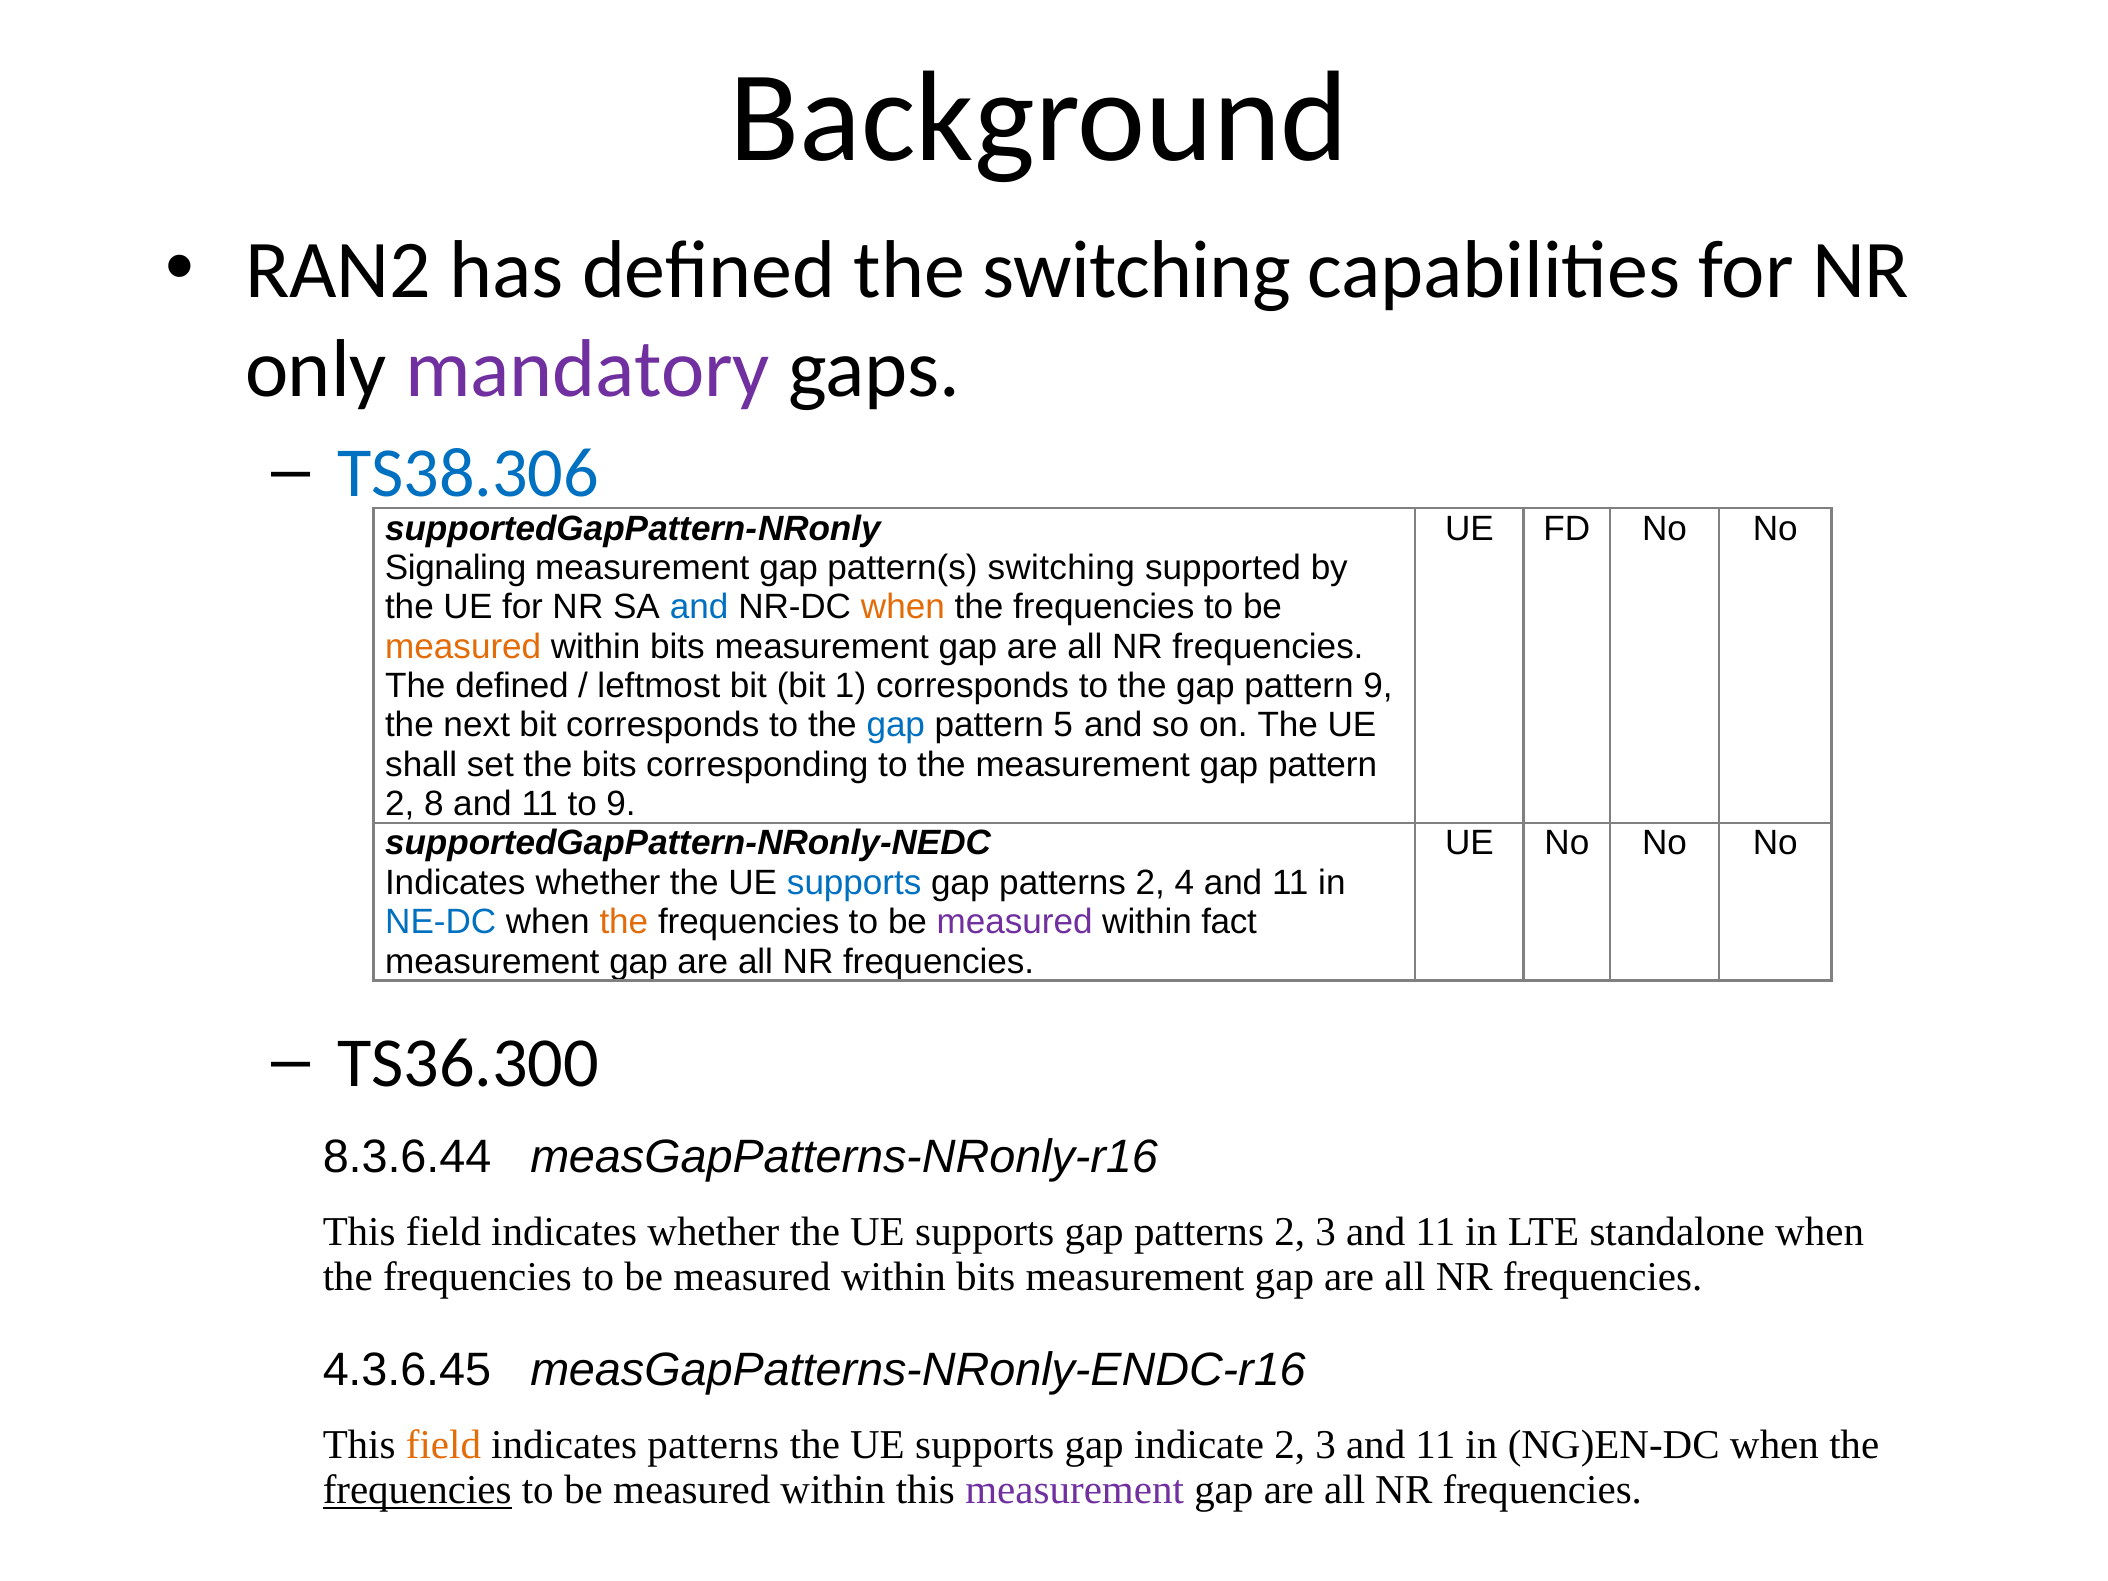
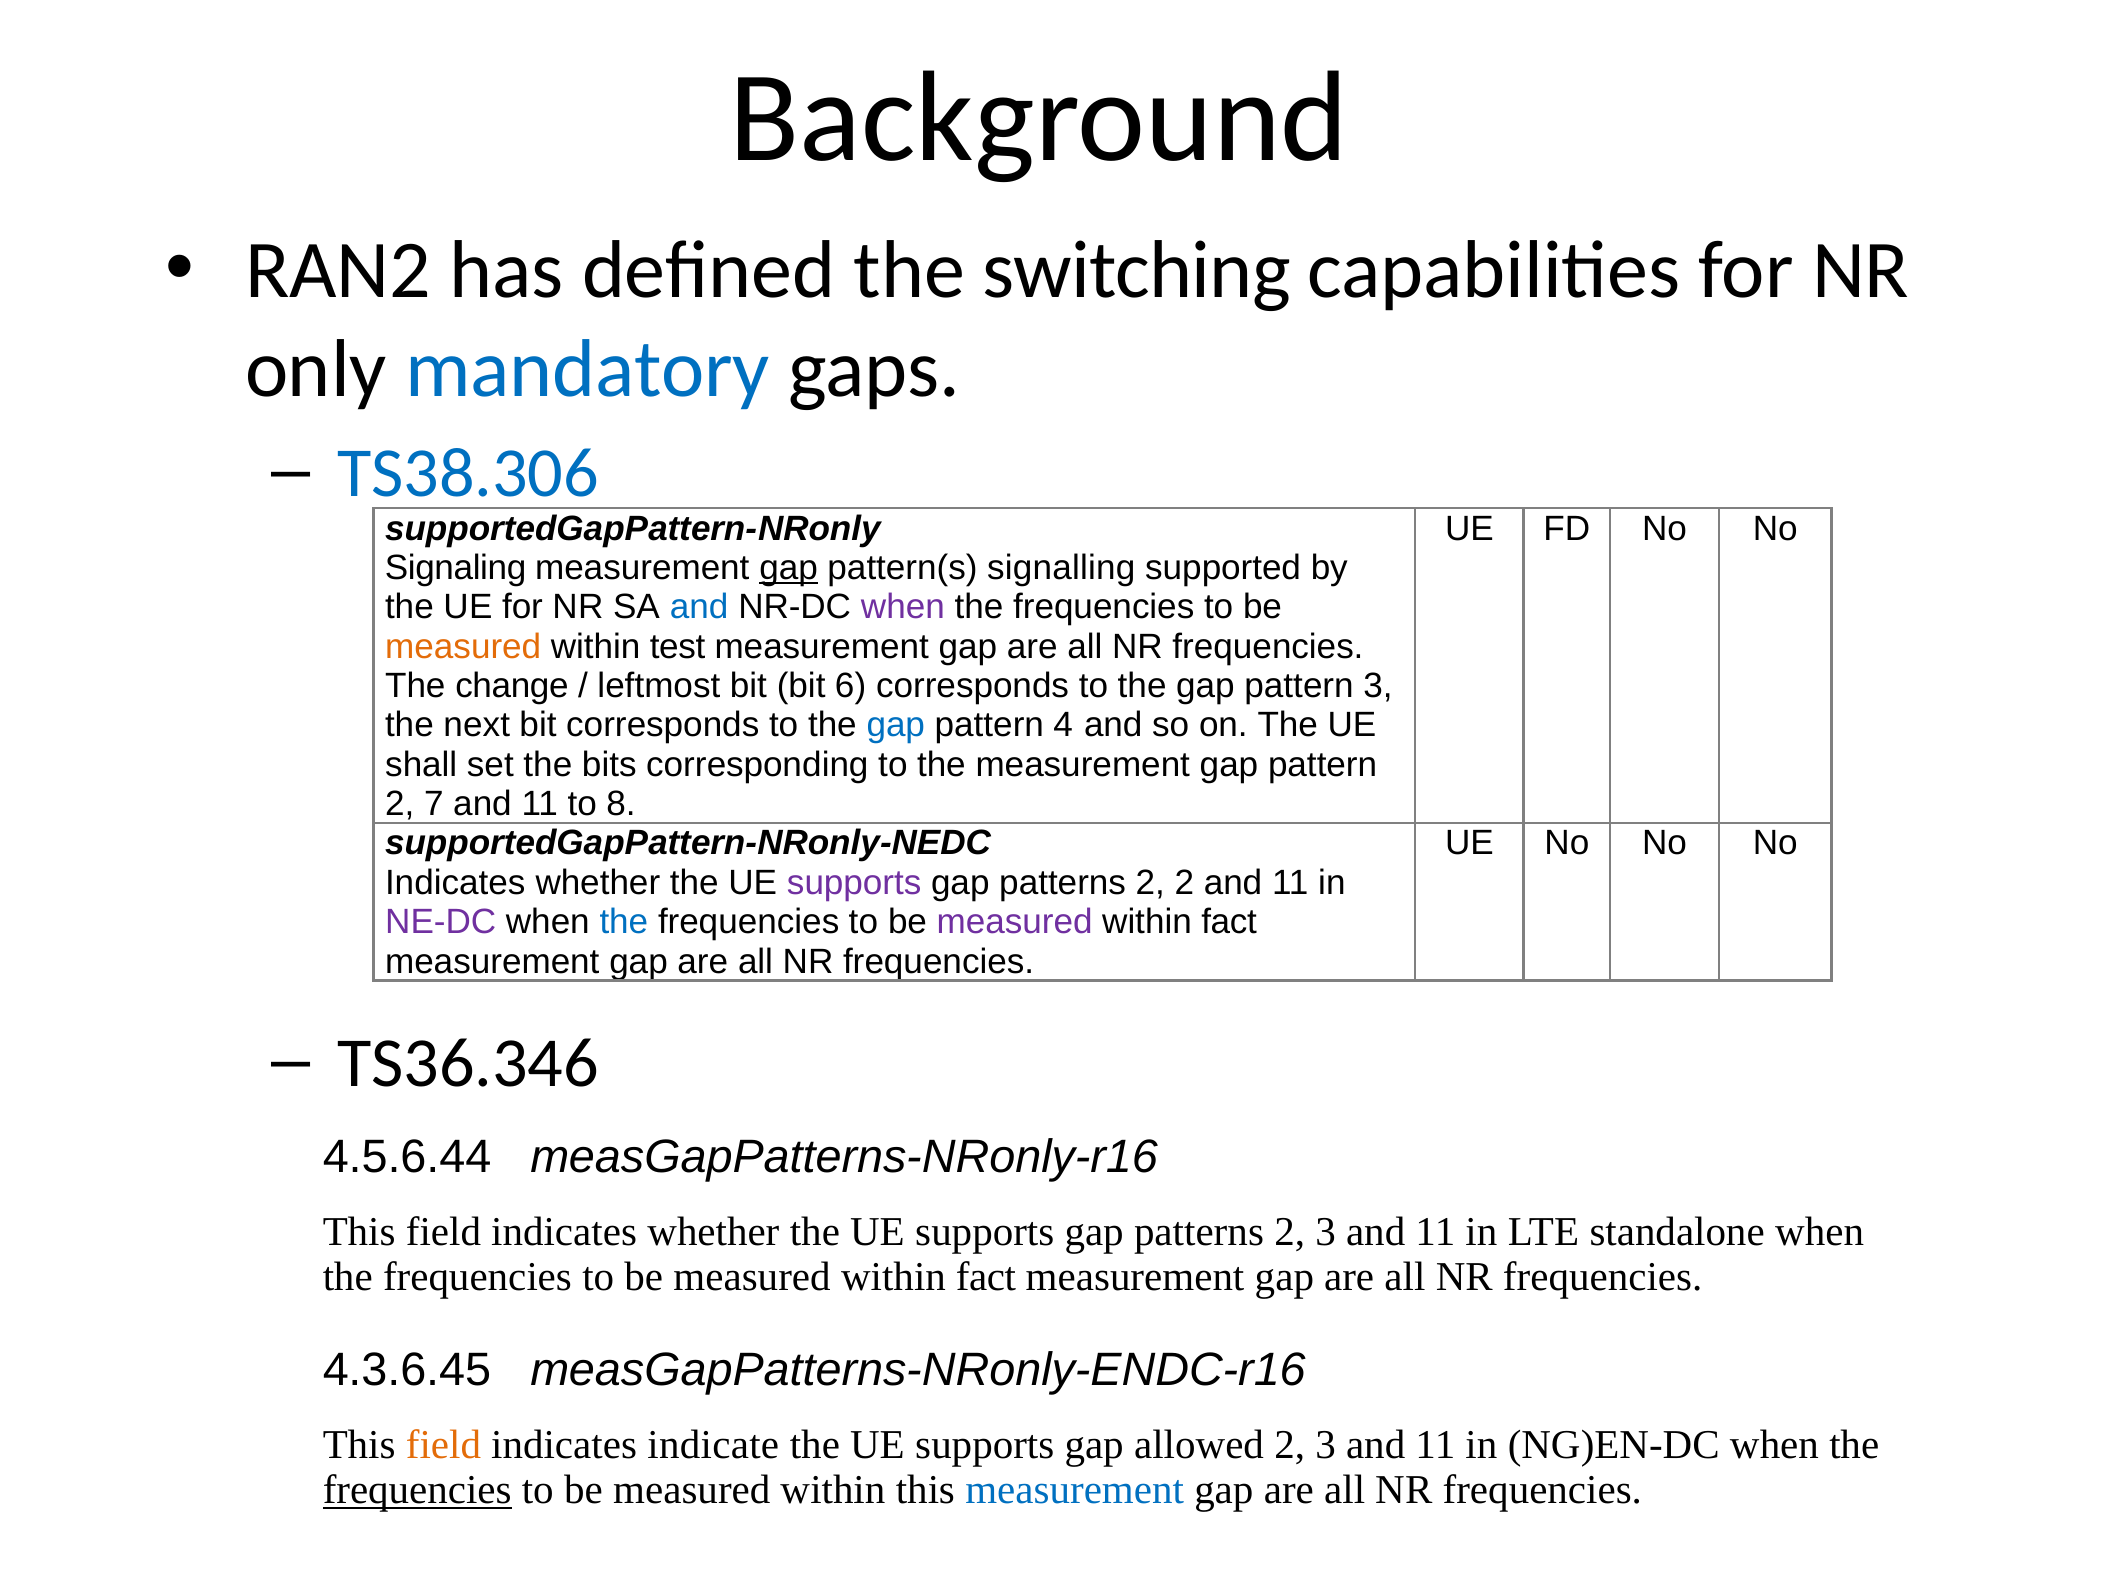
mandatory colour: purple -> blue (588, 369)
gap underline: none -> present (789, 568)
pattern(s switching: switching -> signalling (1061, 568)
when colour: orange -> purple (903, 607)
bits: bits -> test (678, 647)
The defined: defined -> change (512, 686)
1: 1 -> 6 (851, 686)
pattern 9: 9 -> 3 (1378, 686)
5: 5 -> 4 (1063, 725)
8: 8 -> 7 (434, 804)
to 9: 9 -> 8 (621, 804)
supports colour: blue -> purple (854, 883)
2 4: 4 -> 2 (1184, 883)
NE-DC colour: blue -> purple (441, 922)
the colour: orange -> blue (624, 922)
TS36.300: TS36.300 -> TS36.346 (468, 1064)
8.3.6.44: 8.3.6.44 -> 4.5.6.44 (407, 1157)
bits: bits -> fact (986, 1277)
indicates patterns: patterns -> indicate (713, 1445)
indicate: indicate -> allowed (1199, 1445)
measurement colour: purple -> blue (1075, 1490)
